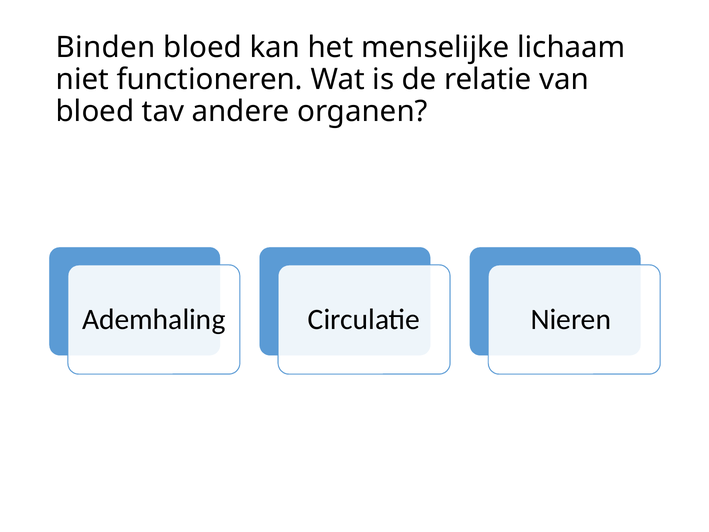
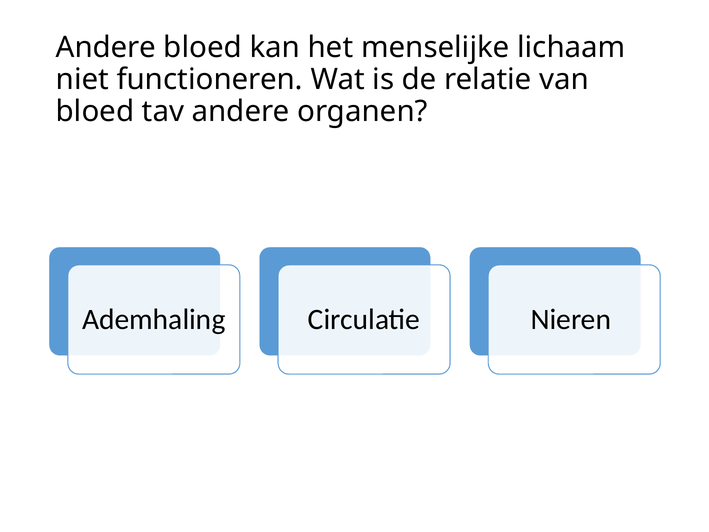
Binden: Binden -> Andere (106, 48)
